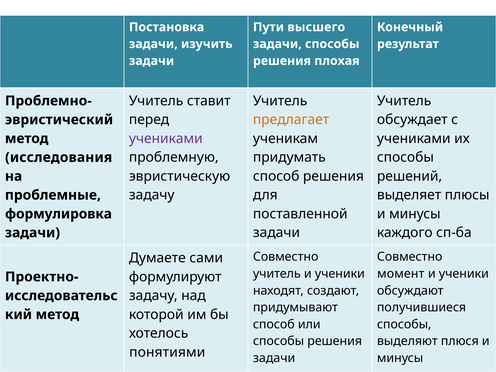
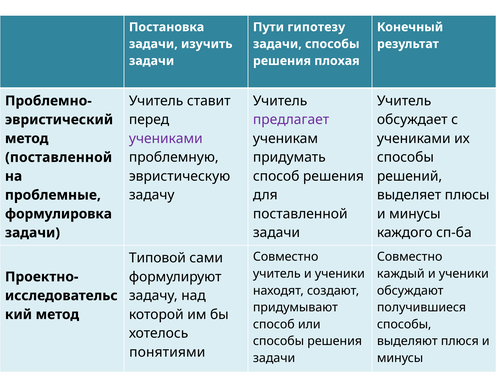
высшего: высшего -> гипотезу (316, 27)
предлагает colour: orange -> purple (291, 120)
исследования: исследования -> поставленной (59, 157)
Думаете: Думаете -> Типовой (157, 258)
момент: момент -> каждый (401, 274)
